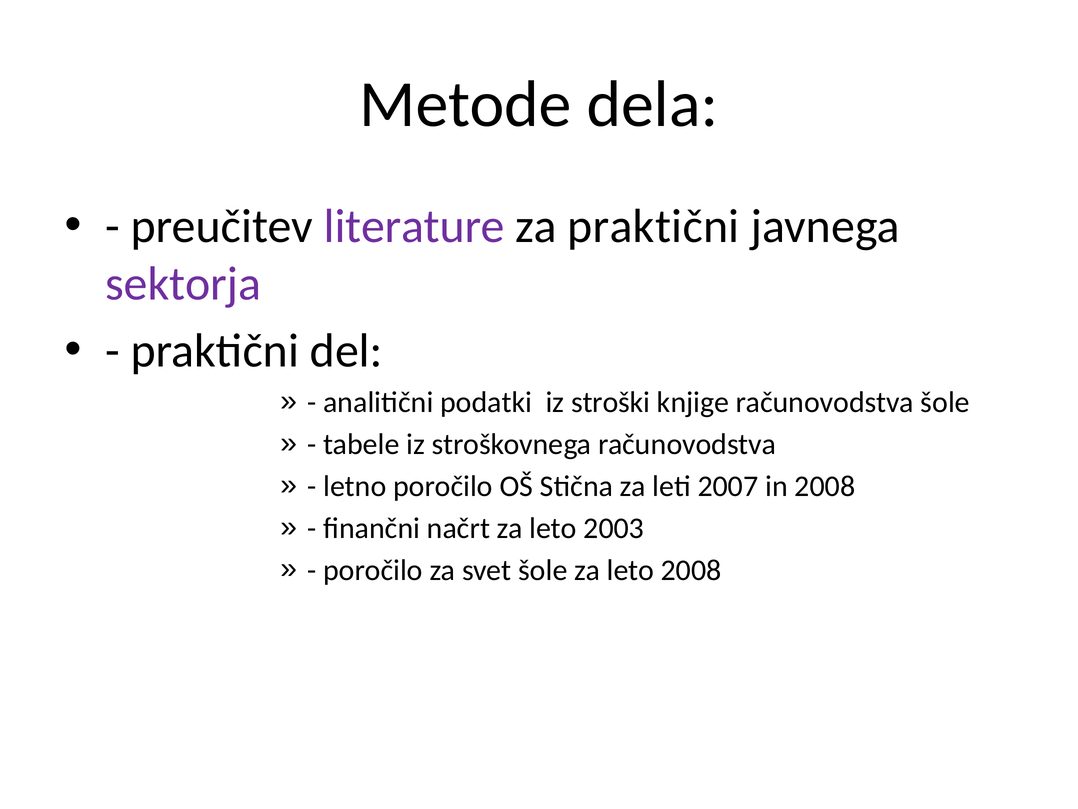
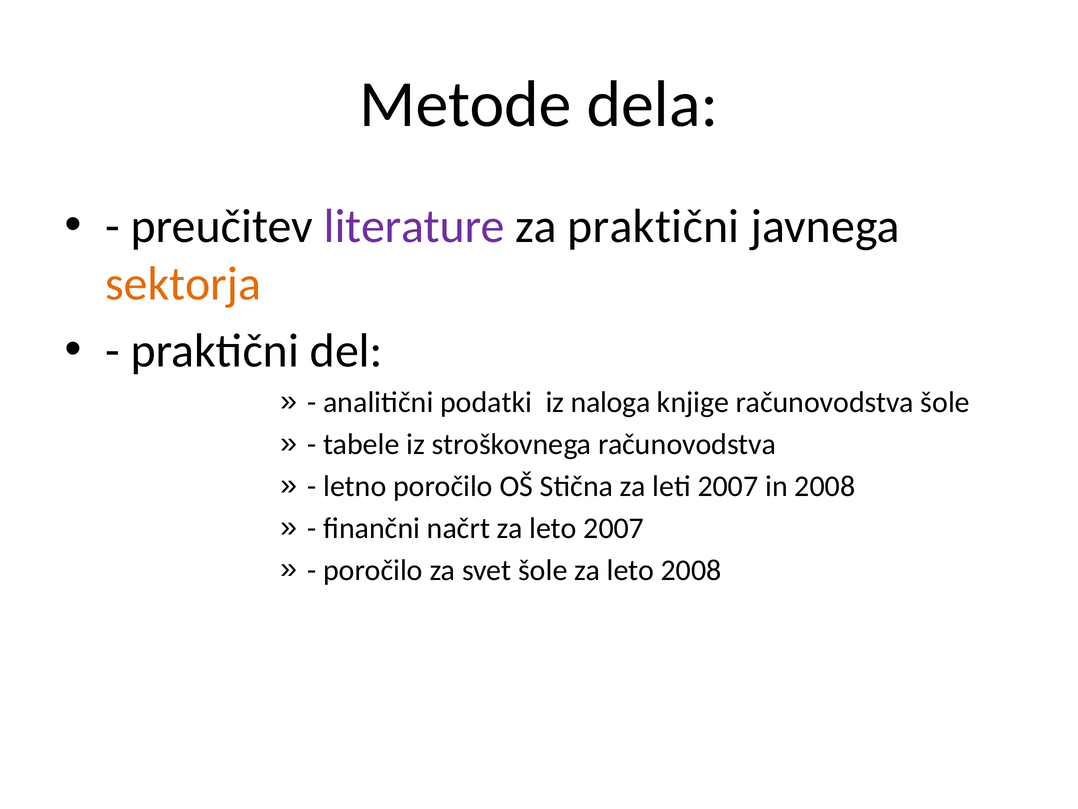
sektorja colour: purple -> orange (183, 284)
stroški: stroški -> naloga (611, 402)
leto 2003: 2003 -> 2007 (614, 528)
